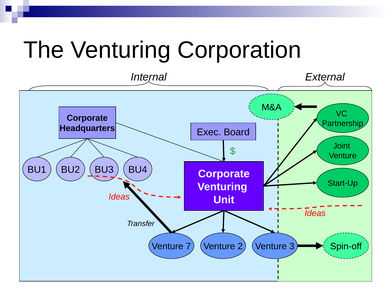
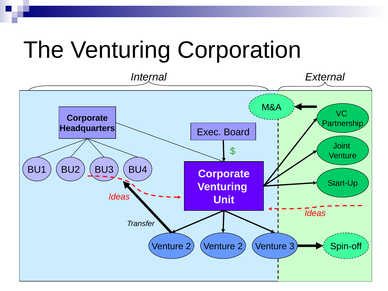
7: 7 -> 2 (188, 246)
